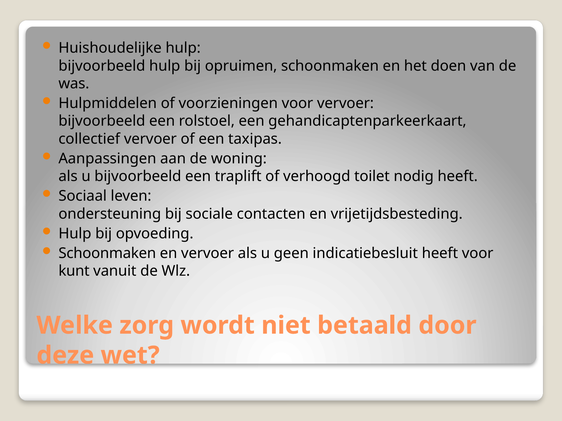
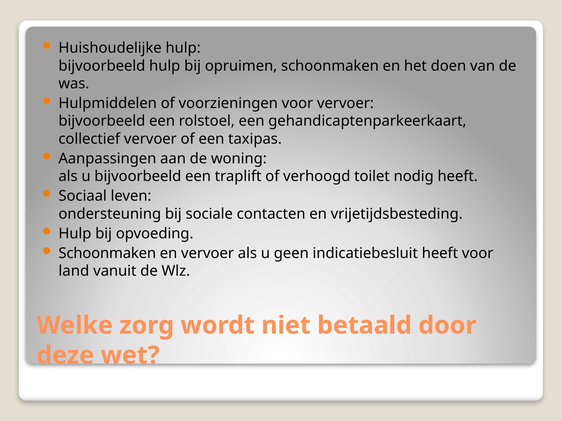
kunt: kunt -> land (74, 271)
